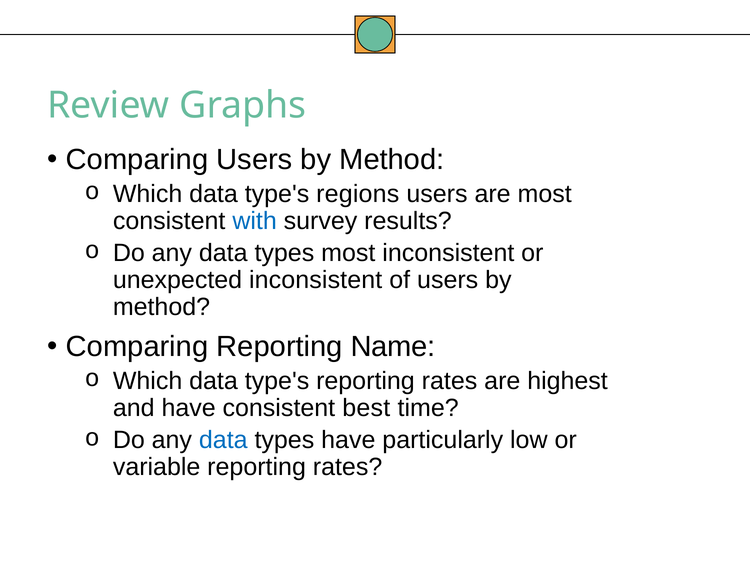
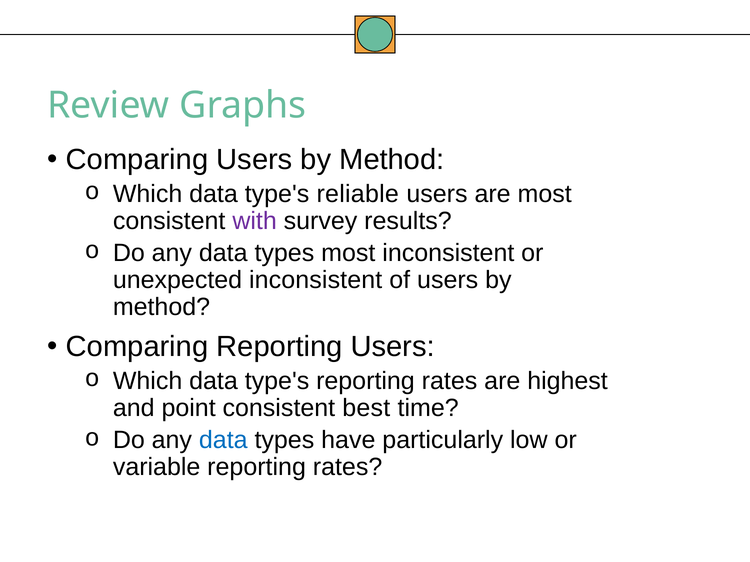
regions: regions -> reliable (358, 194)
with colour: blue -> purple (255, 221)
Reporting Name: Name -> Users (393, 347)
and have: have -> point (189, 408)
